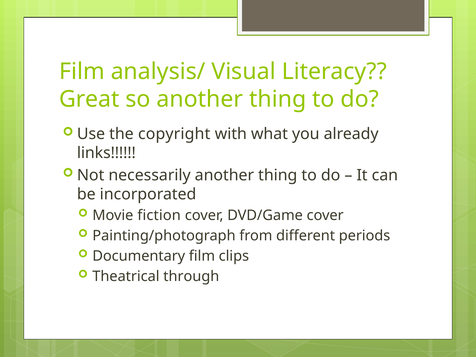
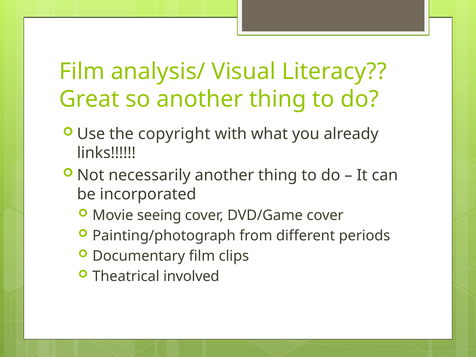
fiction: fiction -> seeing (159, 215)
through: through -> involved (191, 276)
